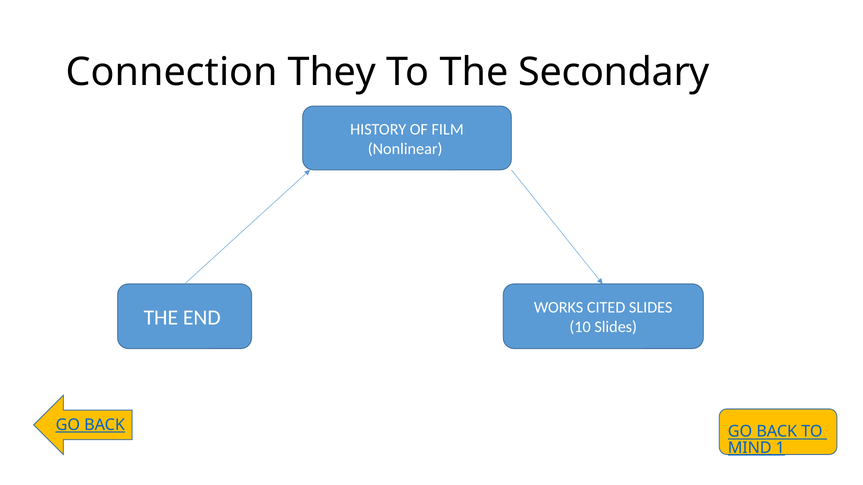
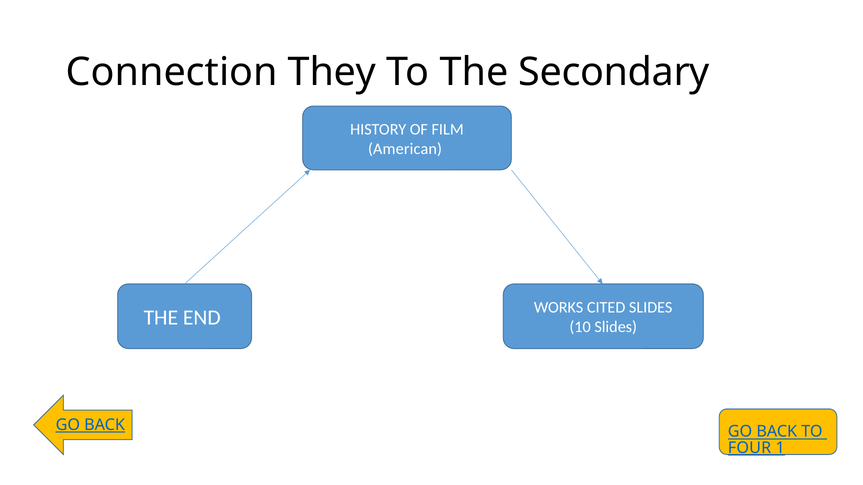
Nonlinear: Nonlinear -> American (405, 149)
MIND: MIND -> FOUR (750, 448)
